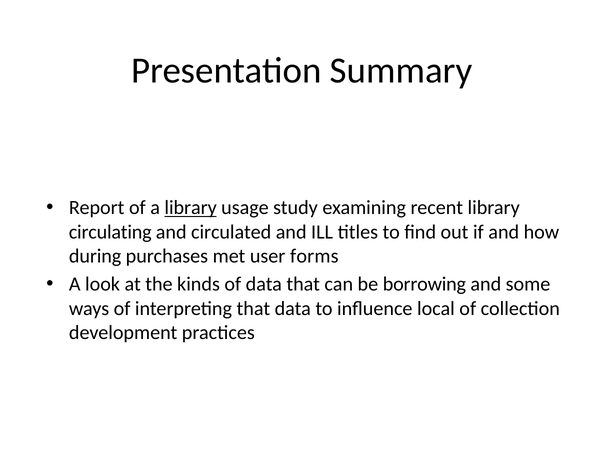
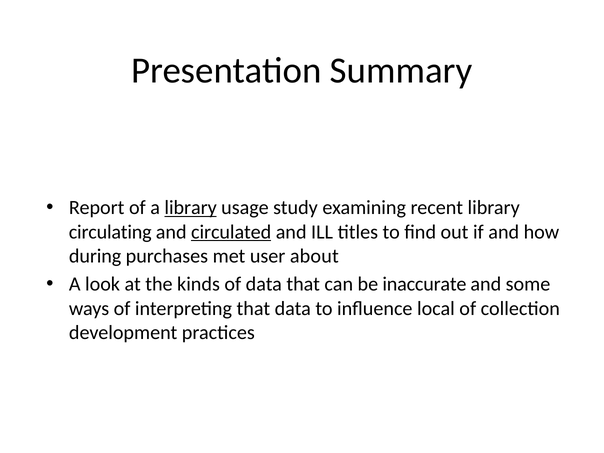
circulated underline: none -> present (231, 232)
forms: forms -> about (314, 256)
borrowing: borrowing -> inaccurate (424, 284)
